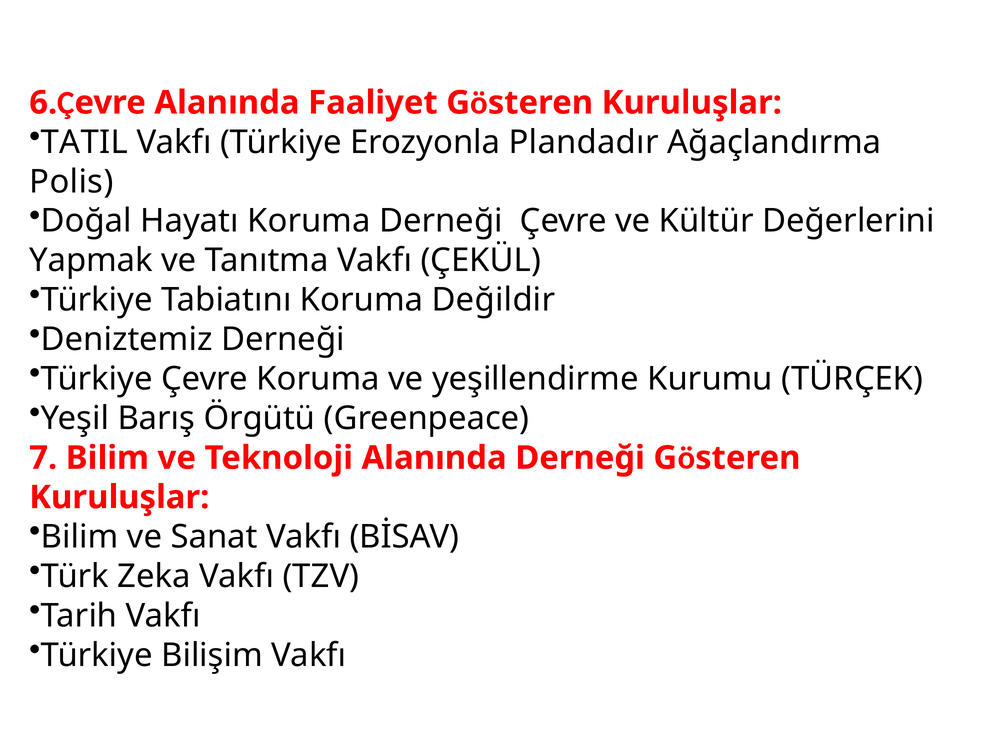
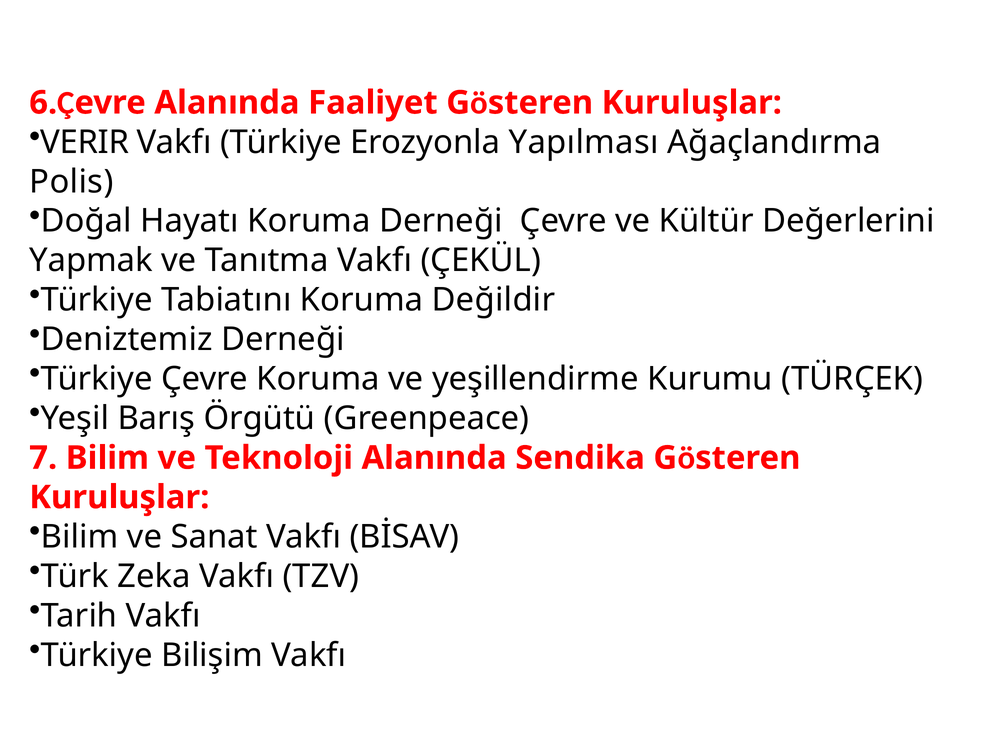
TATIL: TATIL -> VERIR (85, 142)
Plandadır: Plandadır -> Yapılması (584, 142)
Alanında Derneği: Derneği -> Sendika (580, 458)
